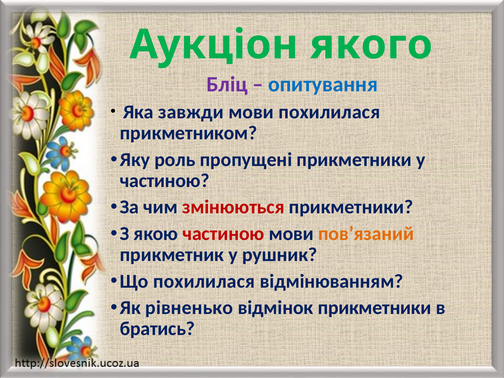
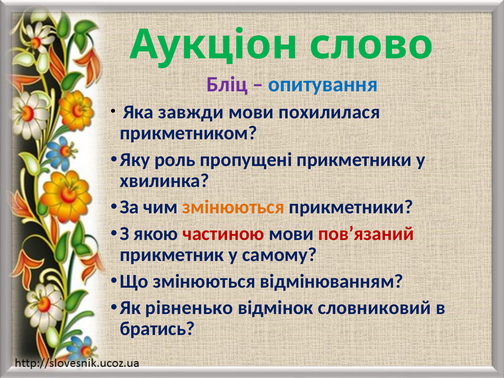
якого: якого -> слово (371, 45)
частиною: частиною -> хвилинка (165, 181)
змінюються colour: red -> orange (233, 207)
пов’язаний colour: orange -> red (366, 234)
рушник: рушник -> самому (280, 255)
Що похилилася: похилилася -> змінюються (204, 281)
відмінок прикметники: прикметники -> словниковий (374, 308)
